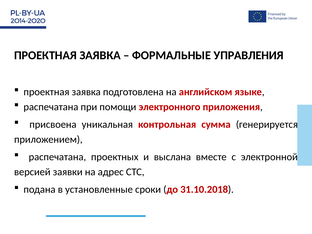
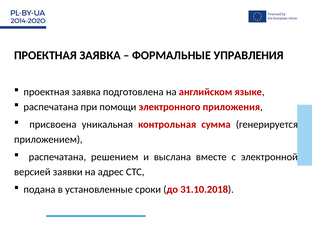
проектных: проектных -> решением (115, 157)
